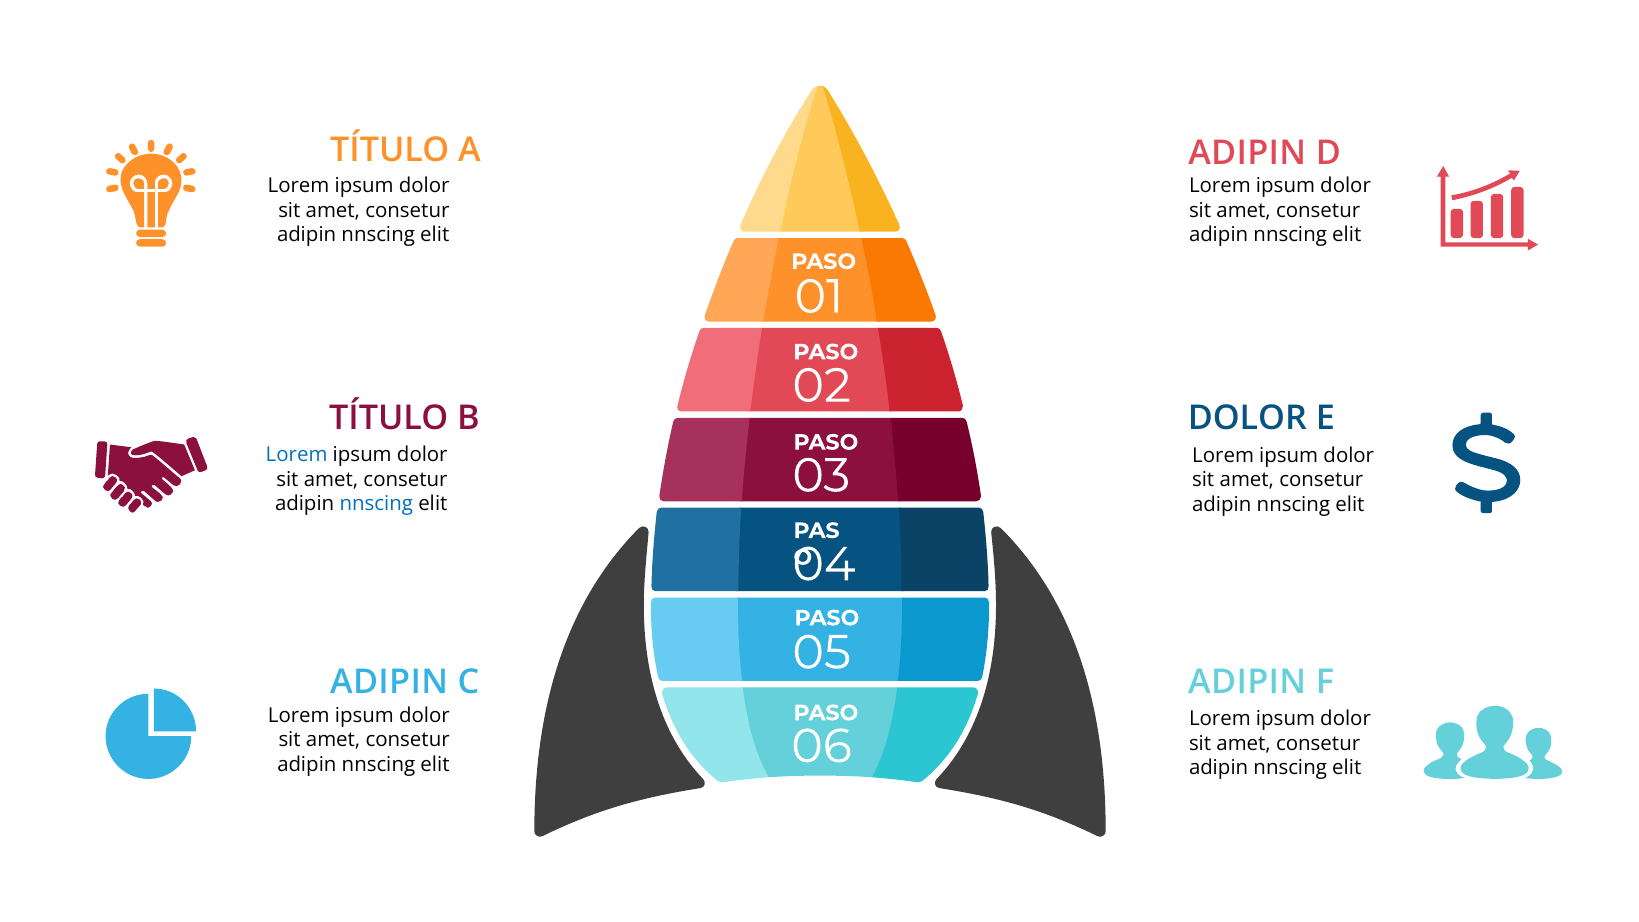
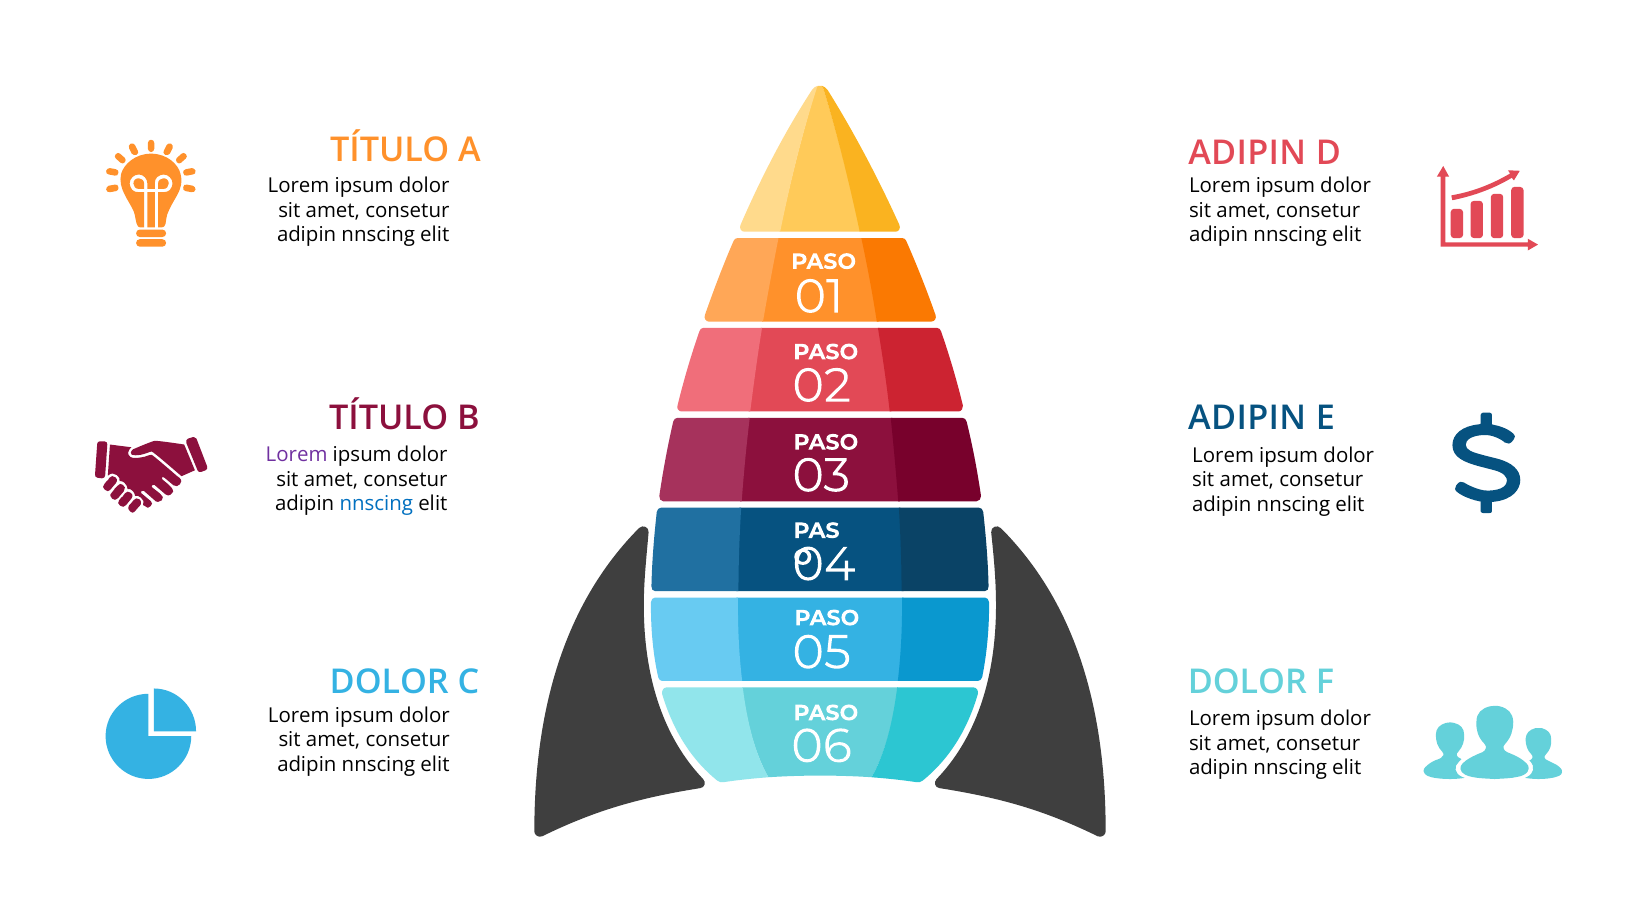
DOLOR: DOLOR -> ADIPIN (1247, 418)
Lorem colour: blue -> purple (297, 455)
ADIPIN: ADIPIN -> DOLOR (389, 682)
ADIPIN: ADIPIN -> DOLOR (1247, 682)
